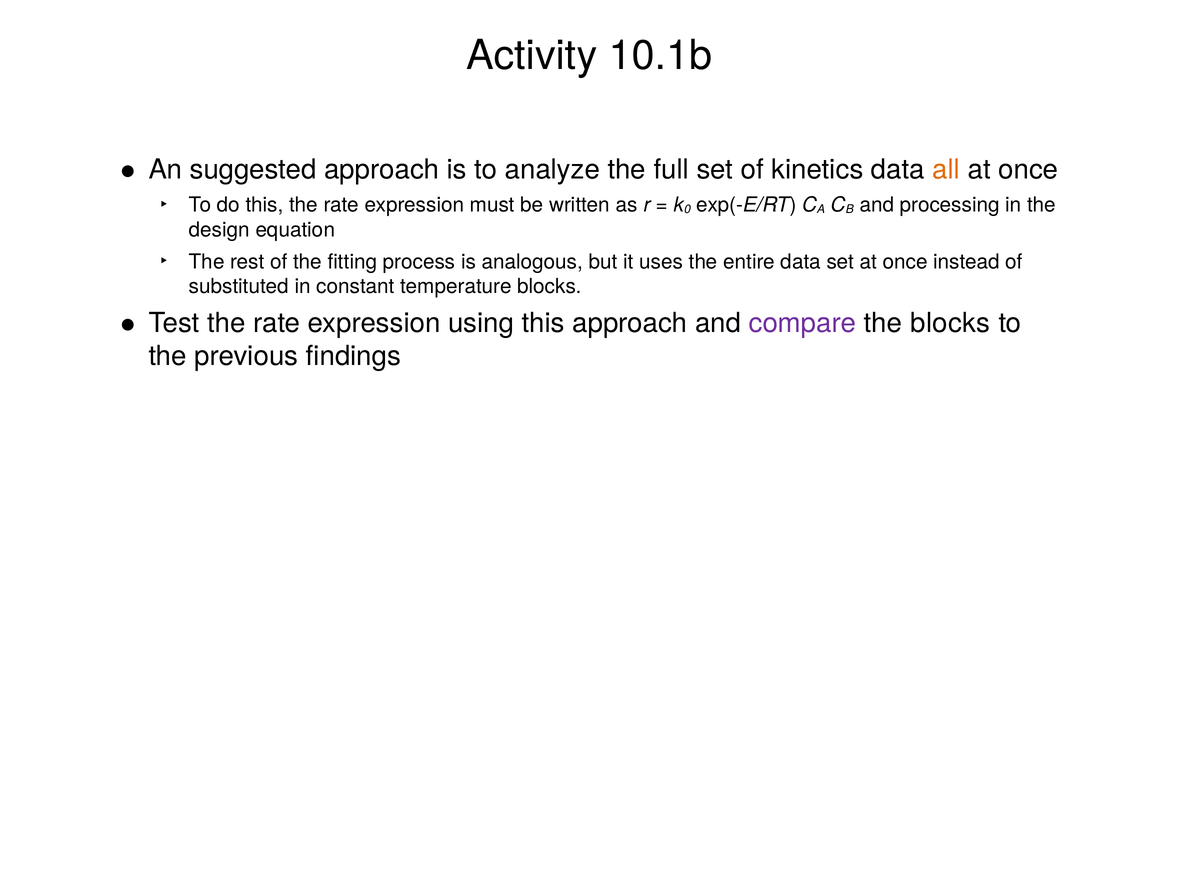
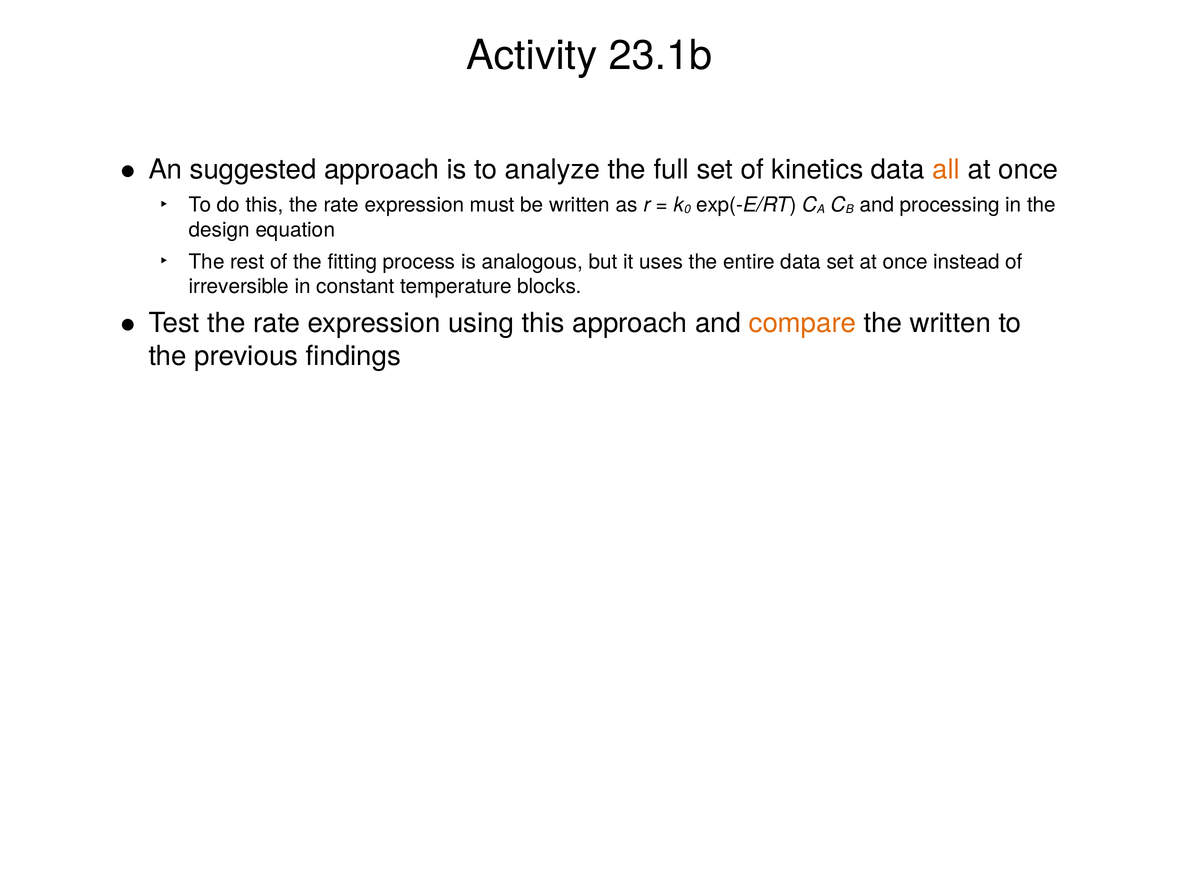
10.1b: 10.1b -> 23.1b (661, 55)
substituted: substituted -> irreversible (239, 286)
compare colour: purple -> orange (802, 323)
the blocks: blocks -> written (950, 323)
